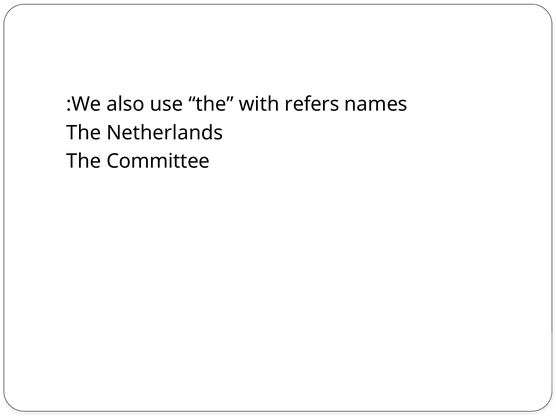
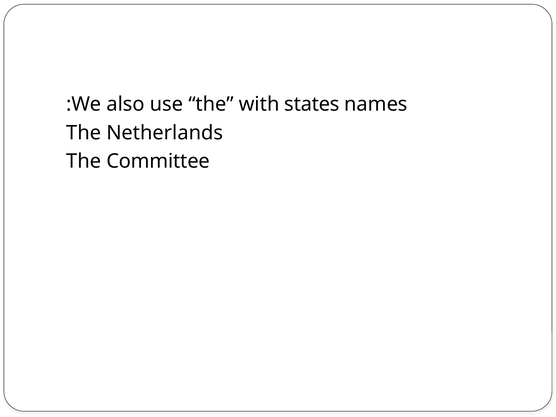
refers: refers -> states (312, 104)
